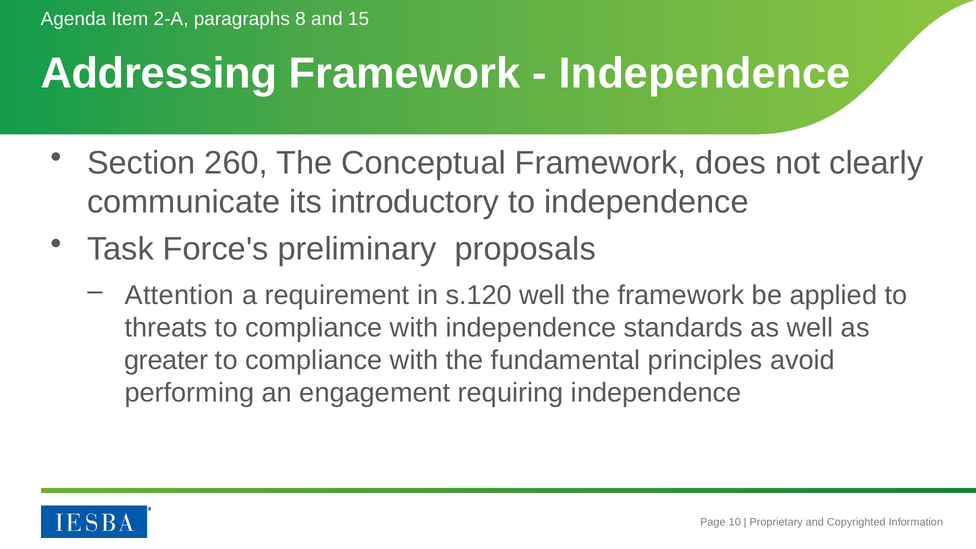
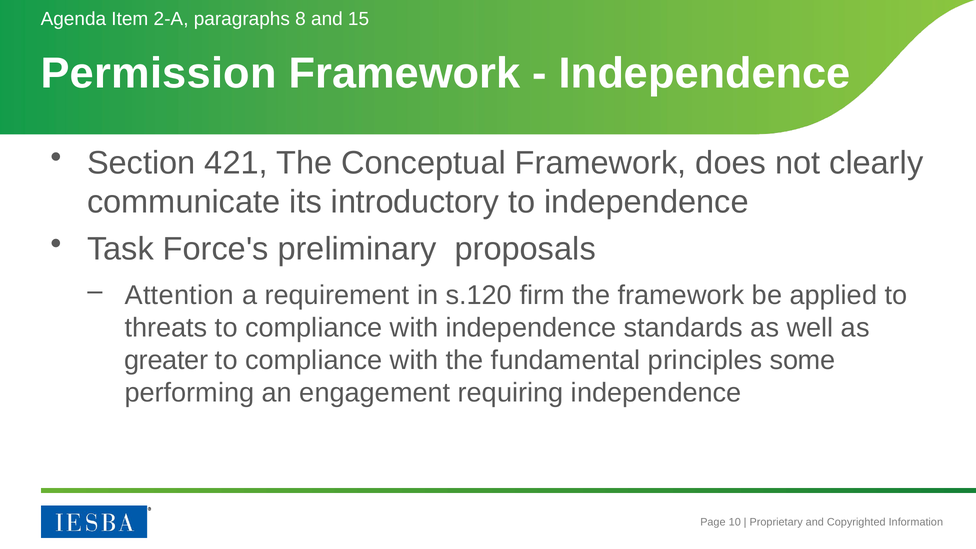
Addressing: Addressing -> Permission (159, 74)
260: 260 -> 421 (236, 163)
s.120 well: well -> firm (542, 295)
avoid: avoid -> some (803, 360)
